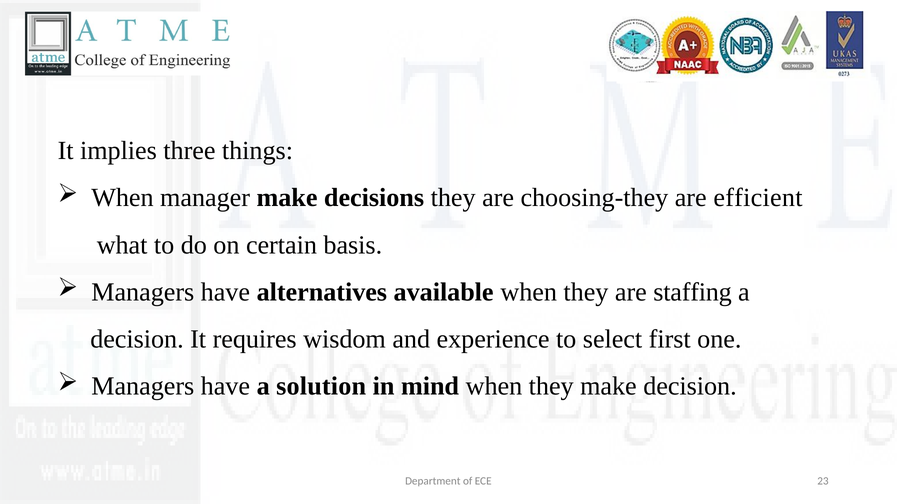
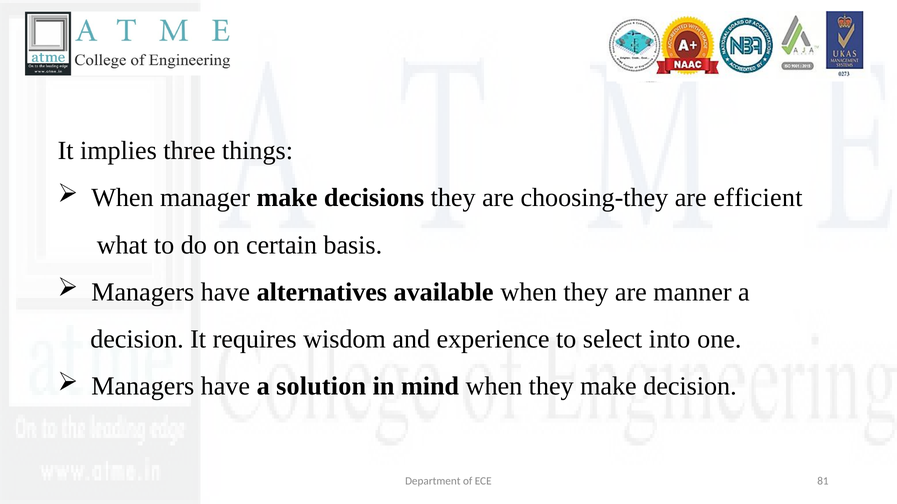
staffing: staffing -> manner (692, 292)
first: first -> into (670, 339)
23: 23 -> 81 (823, 482)
